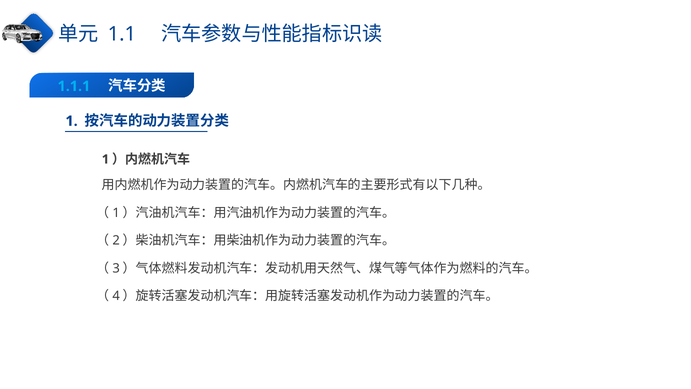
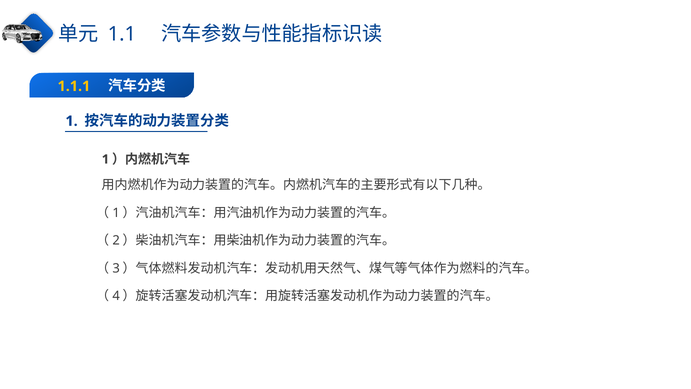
1.1.1 colour: light blue -> yellow (74, 86)
